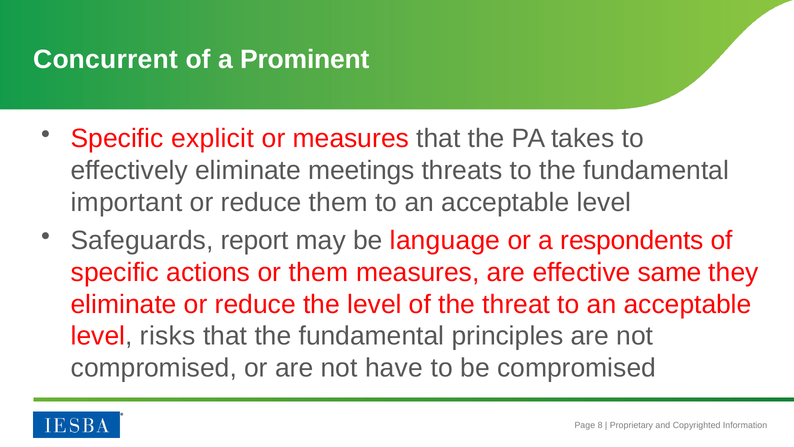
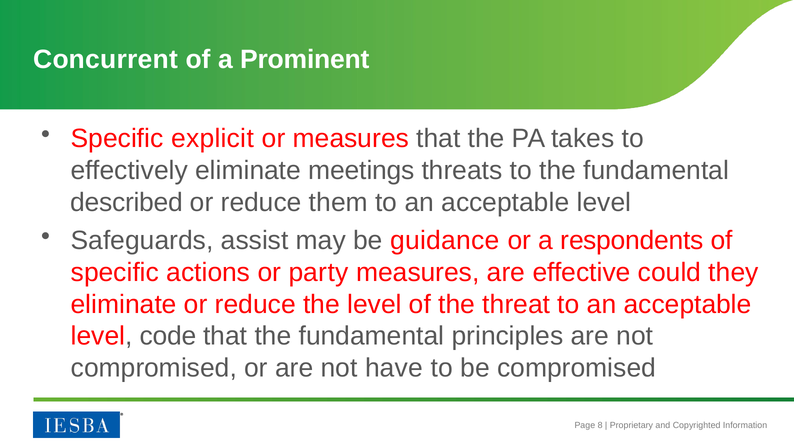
important: important -> described (127, 202)
report: report -> assist (255, 240)
language: language -> guidance (445, 240)
or them: them -> party (318, 272)
same: same -> could (670, 272)
risks: risks -> code (168, 336)
